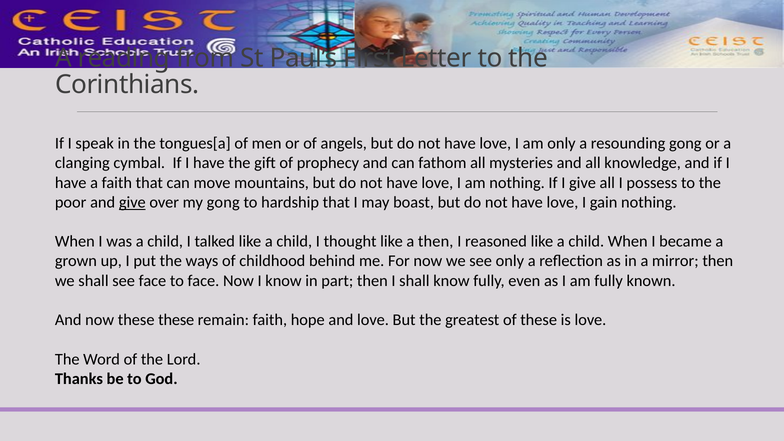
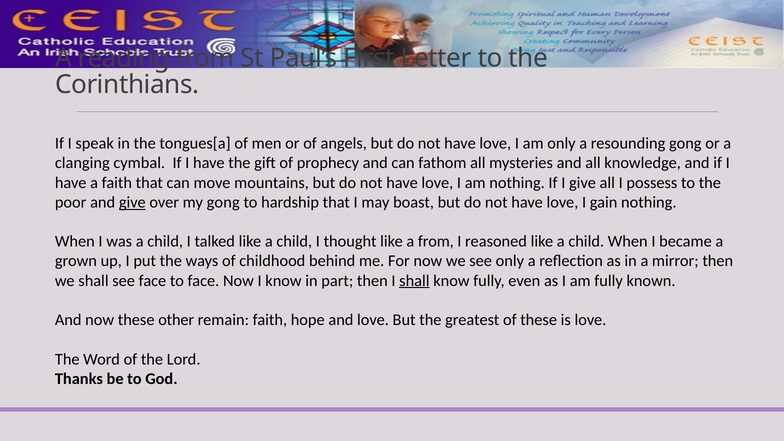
a then: then -> from (436, 241)
shall underline: none -> present (414, 281)
these these: these -> other (176, 320)
